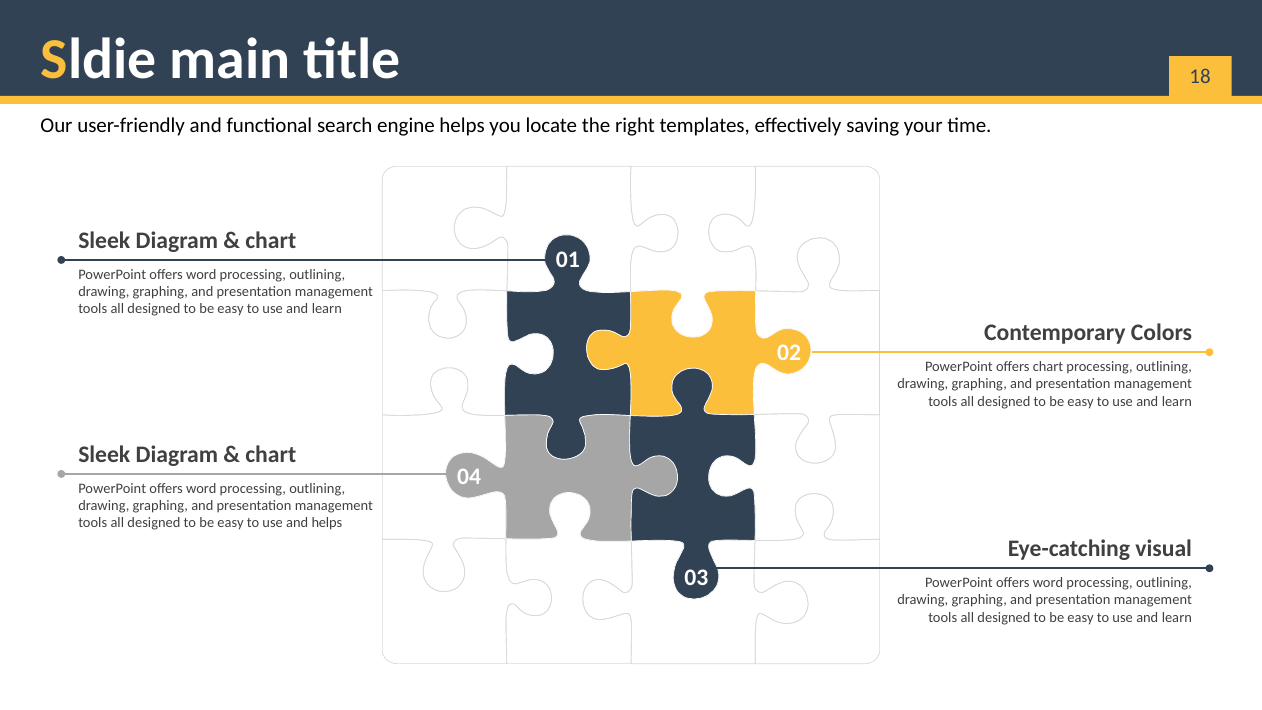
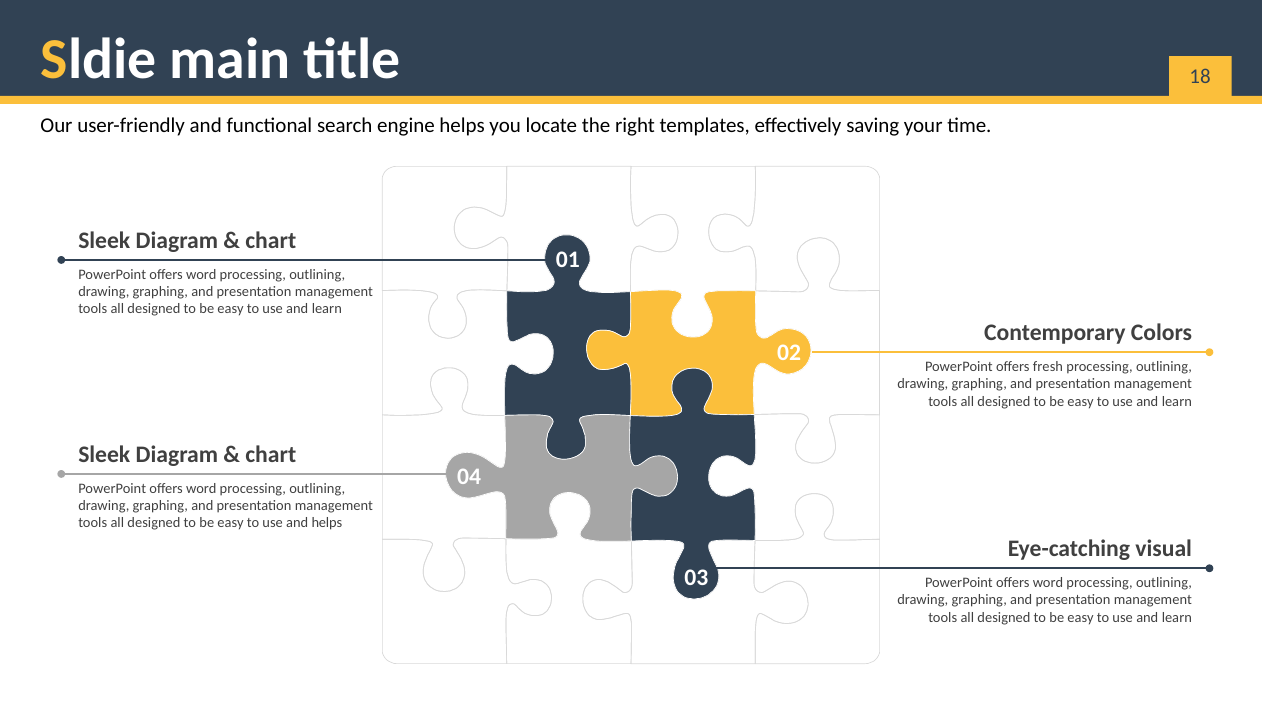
offers chart: chart -> fresh (1048, 367)
